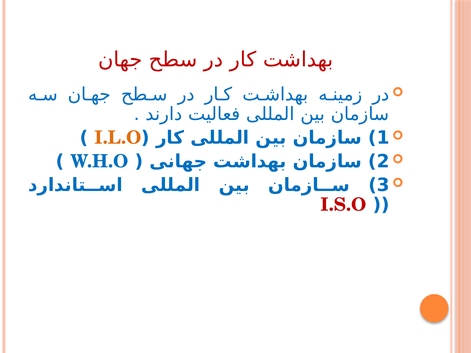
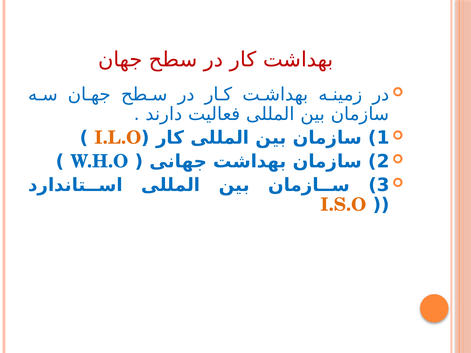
I.S.O colour: red -> orange (344, 205)
